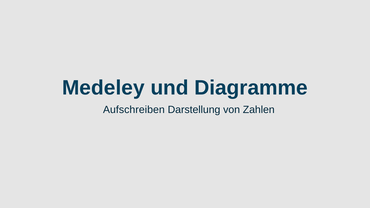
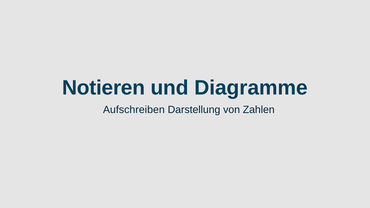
Medeley: Medeley -> Notieren (104, 88)
